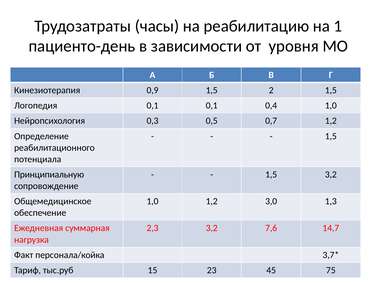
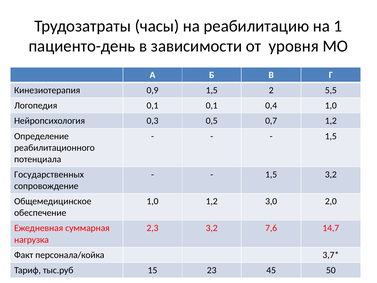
2 1,5: 1,5 -> 5,5 (331, 90)
Принципиальную: Принципиальную -> Государственных (49, 174)
1,3: 1,3 -> 2,0 (331, 201)
75: 75 -> 50 (331, 270)
